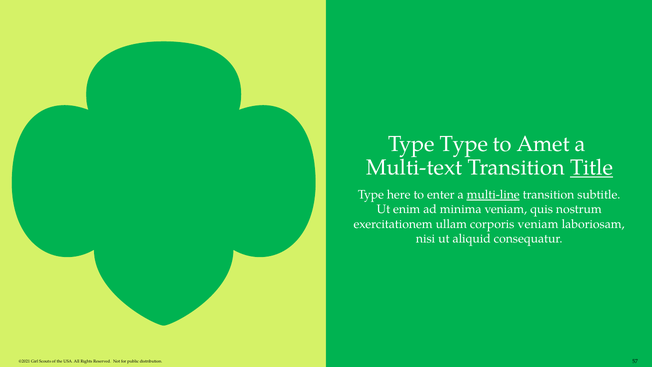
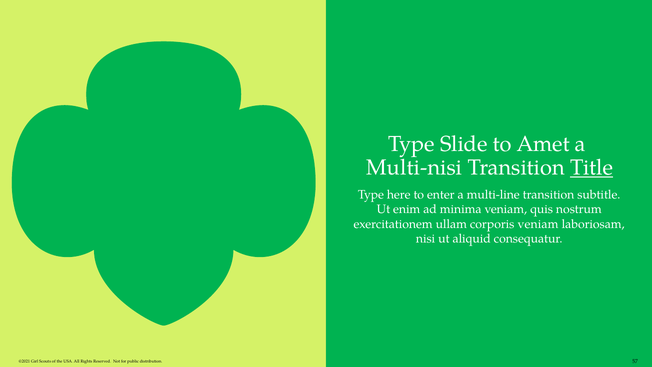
Type Type: Type -> Slide (464, 144)
Multi-text: Multi-text -> Multi-nisi (414, 168)
multi-line underline: present -> none (493, 195)
